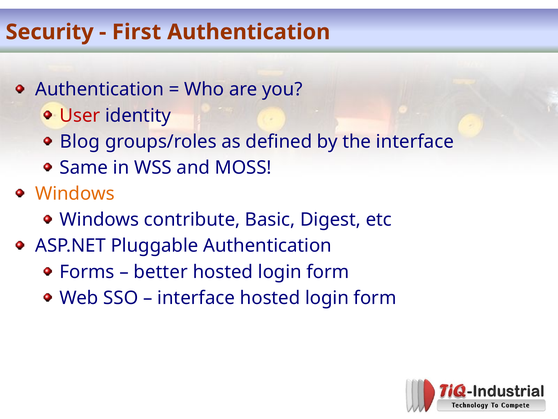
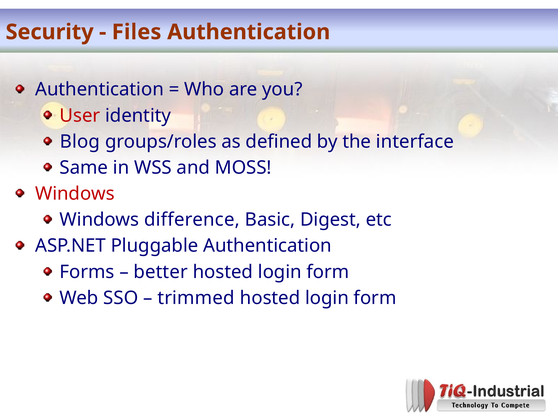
First: First -> Files (137, 32)
Windows colour: orange -> red (75, 193)
contribute: contribute -> difference (192, 220)
interface: interface -> trimmed (196, 298)
